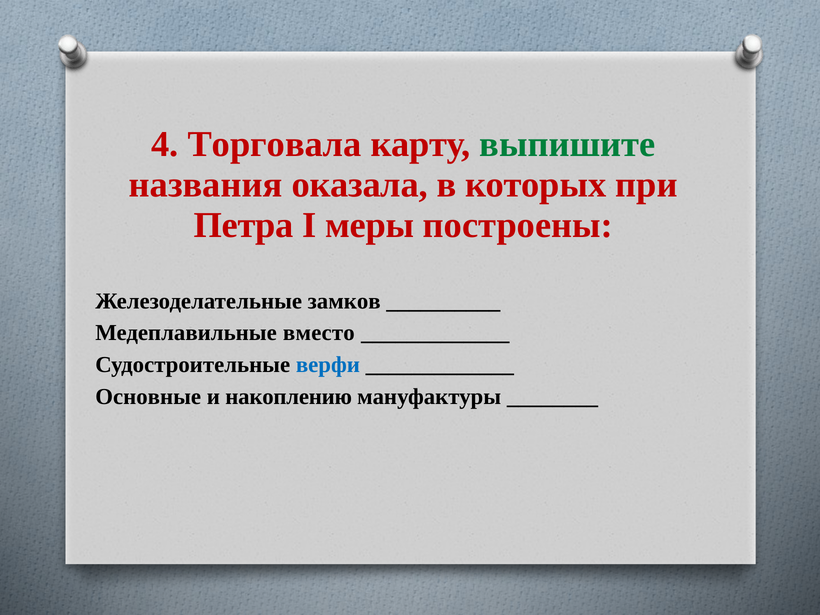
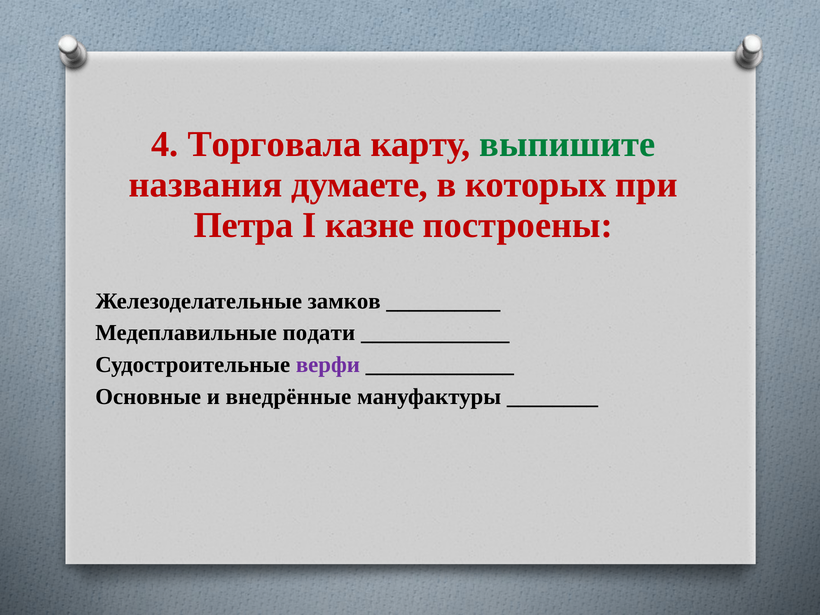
оказала: оказала -> думаете (360, 185)
меры: меры -> казне (370, 225)
вместо: вместо -> подати (319, 333)
верфи colour: blue -> purple (328, 365)
накоплению: накоплению -> внедрённые (288, 397)
